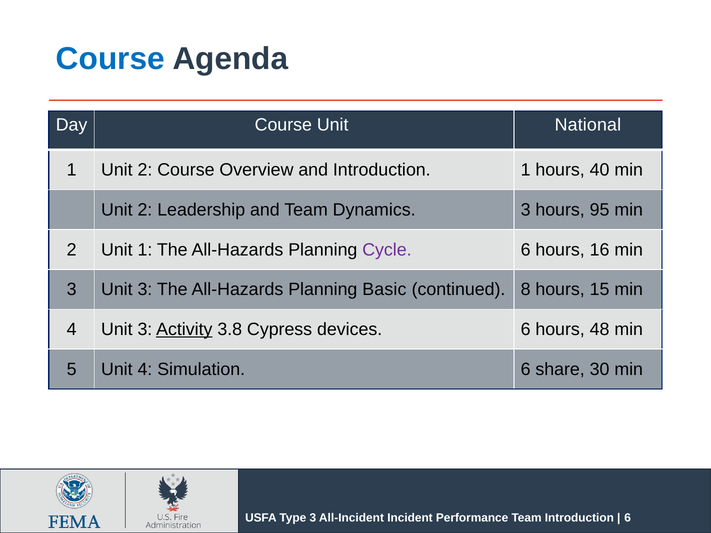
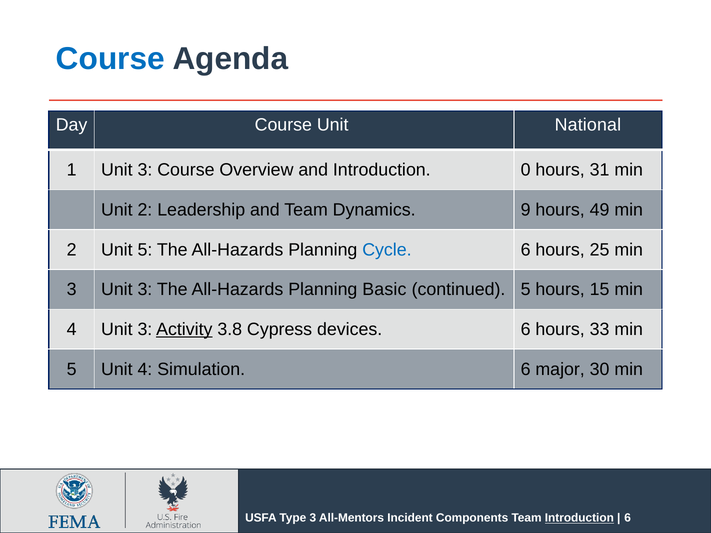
1 Unit 2: 2 -> 3 (145, 170)
Introduction 1: 1 -> 0 (526, 170)
40: 40 -> 31 (600, 170)
Dynamics 3: 3 -> 9 (526, 210)
95: 95 -> 49 (600, 210)
Unit 1: 1 -> 5 (145, 250)
Cycle colour: purple -> blue (387, 250)
16: 16 -> 25 (600, 250)
continued 8: 8 -> 5 (526, 290)
48: 48 -> 33 (600, 330)
share: share -> major (560, 369)
All-Incident: All-Incident -> All-Mentors (352, 518)
Performance: Performance -> Components (472, 518)
Introduction underline: none -> present (579, 518)
